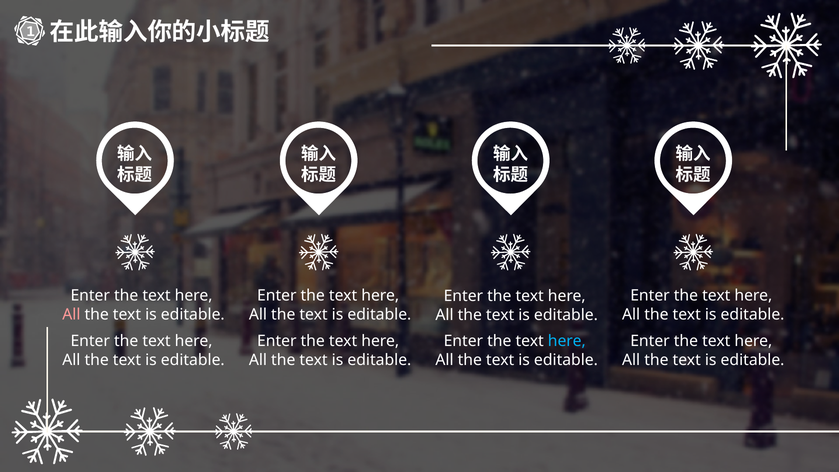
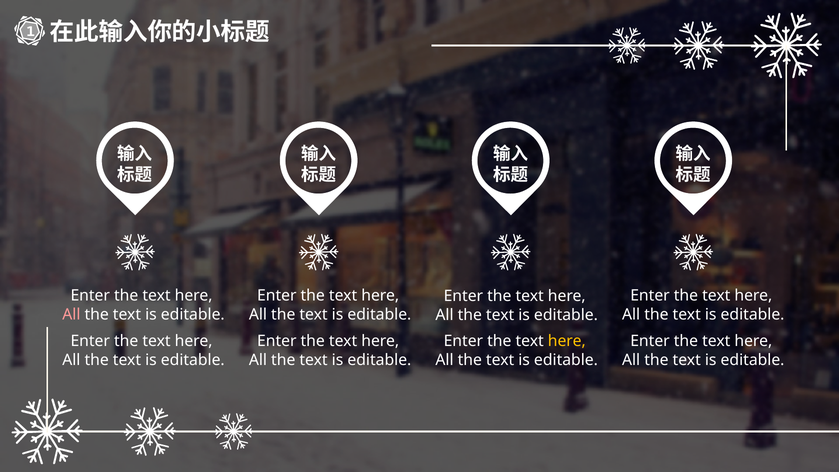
here colour: light blue -> yellow (567, 341)
